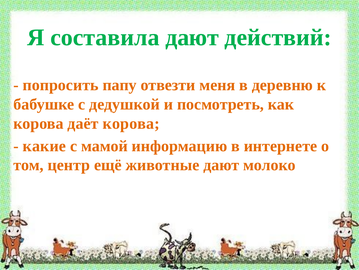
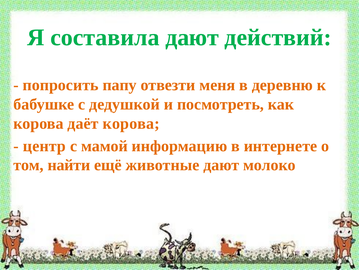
какие: какие -> центр (44, 146)
центр: центр -> найти (69, 165)
